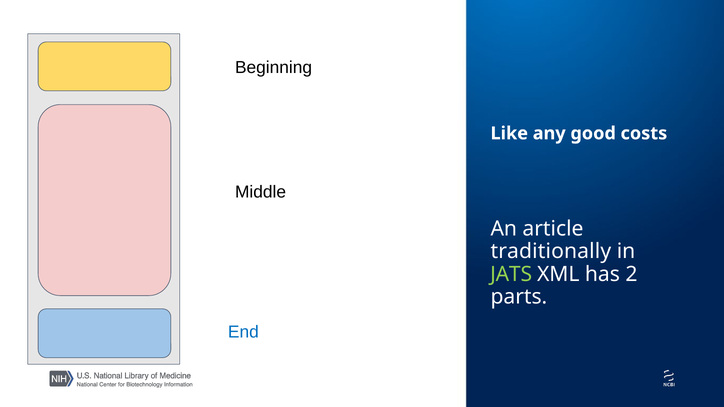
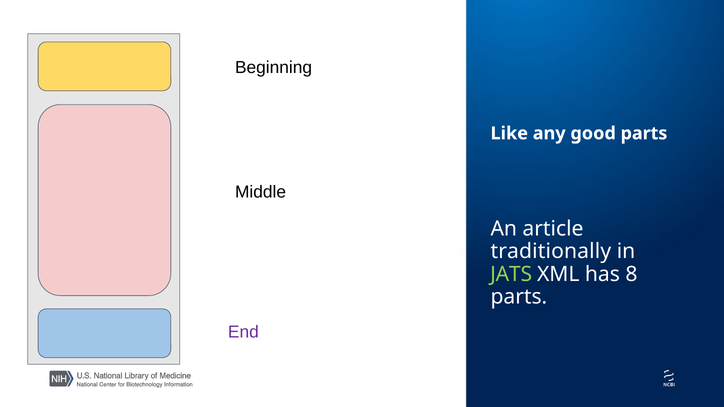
good costs: costs -> parts (644, 133)
2: 2 -> 8 (631, 274)
End colour: blue -> purple (243, 332)
